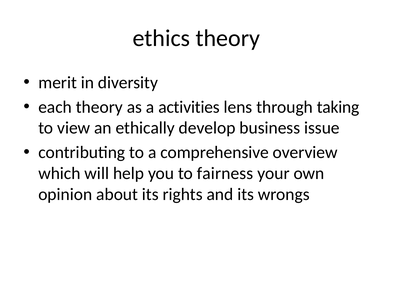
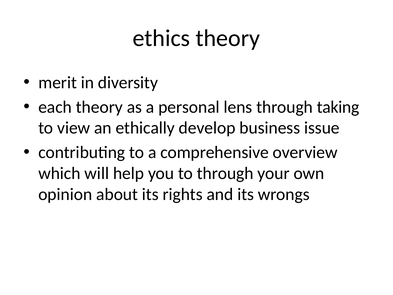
activities: activities -> personal (189, 107)
to fairness: fairness -> through (225, 173)
